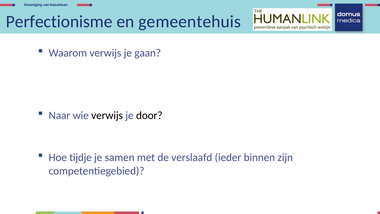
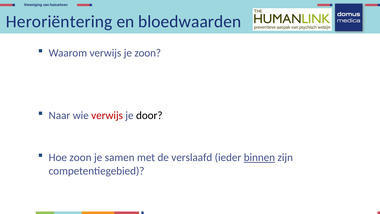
Perfectionisme: Perfectionisme -> Heroriëntering (59, 22)
gemeentehuis: gemeentehuis -> bloedwaarden (190, 22)
je gaan: gaan -> zoon (148, 53)
verwijs colour: black -> red (107, 115)
Hoe tijdje: tijdje -> zoon (80, 157)
binnen underline: none -> present (259, 157)
